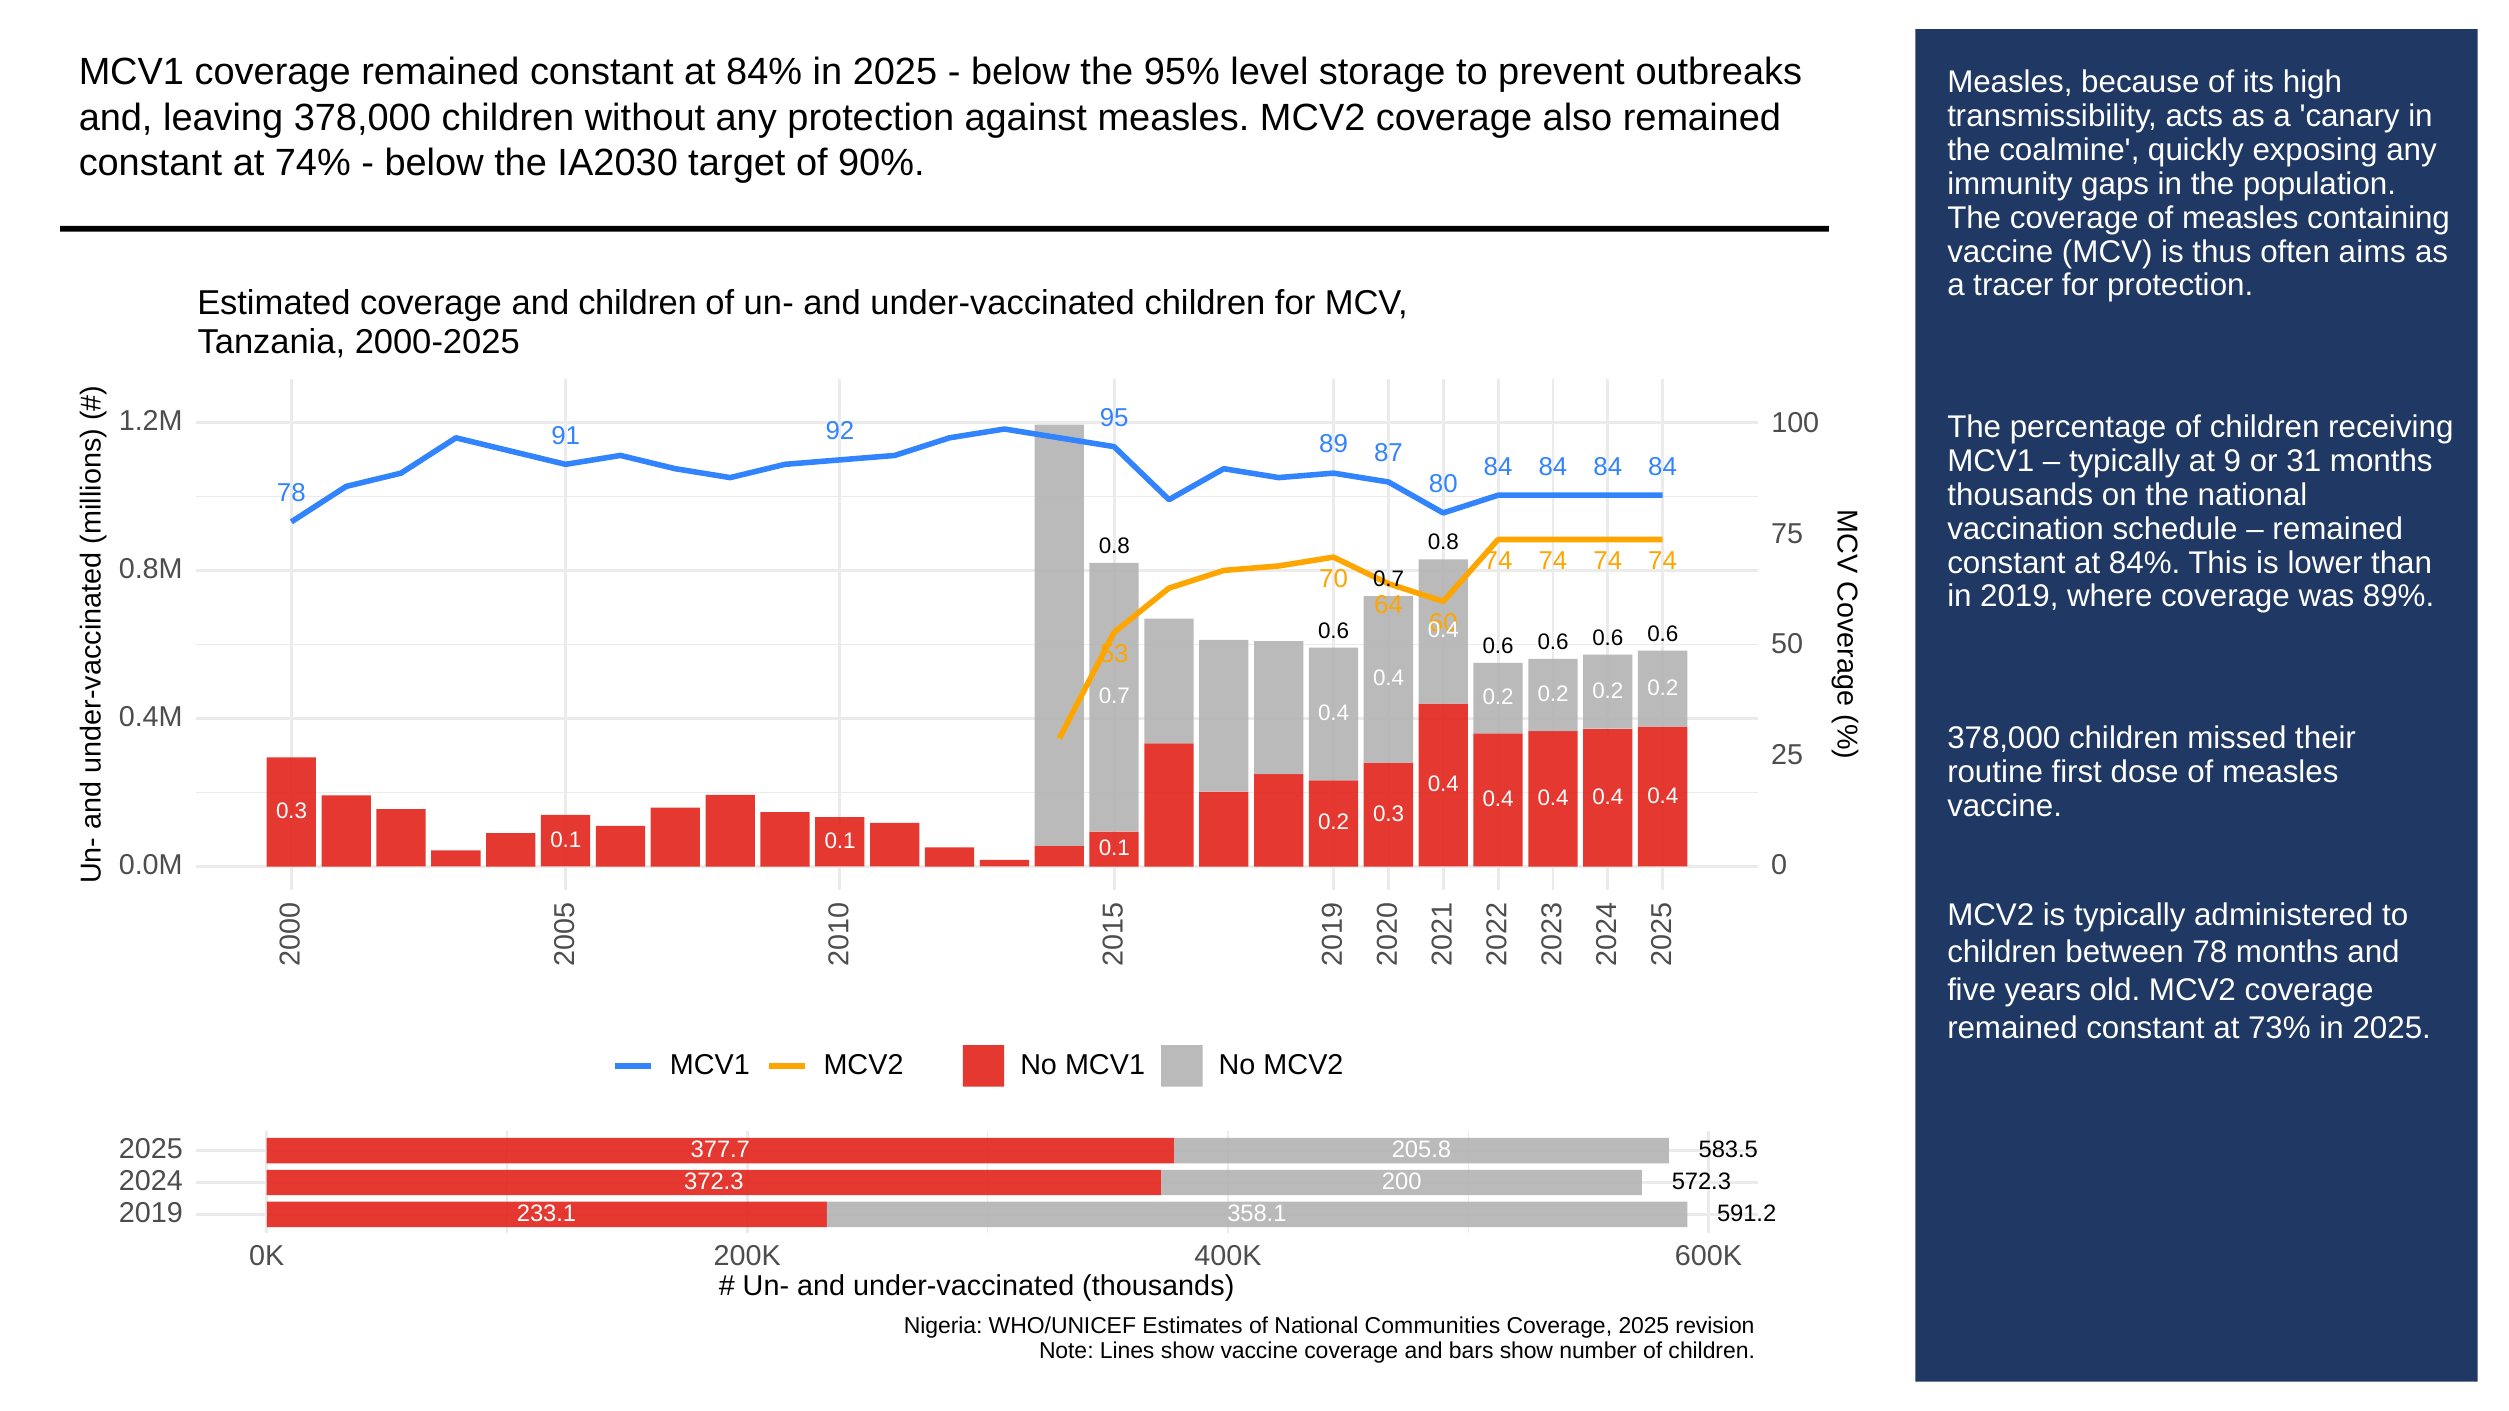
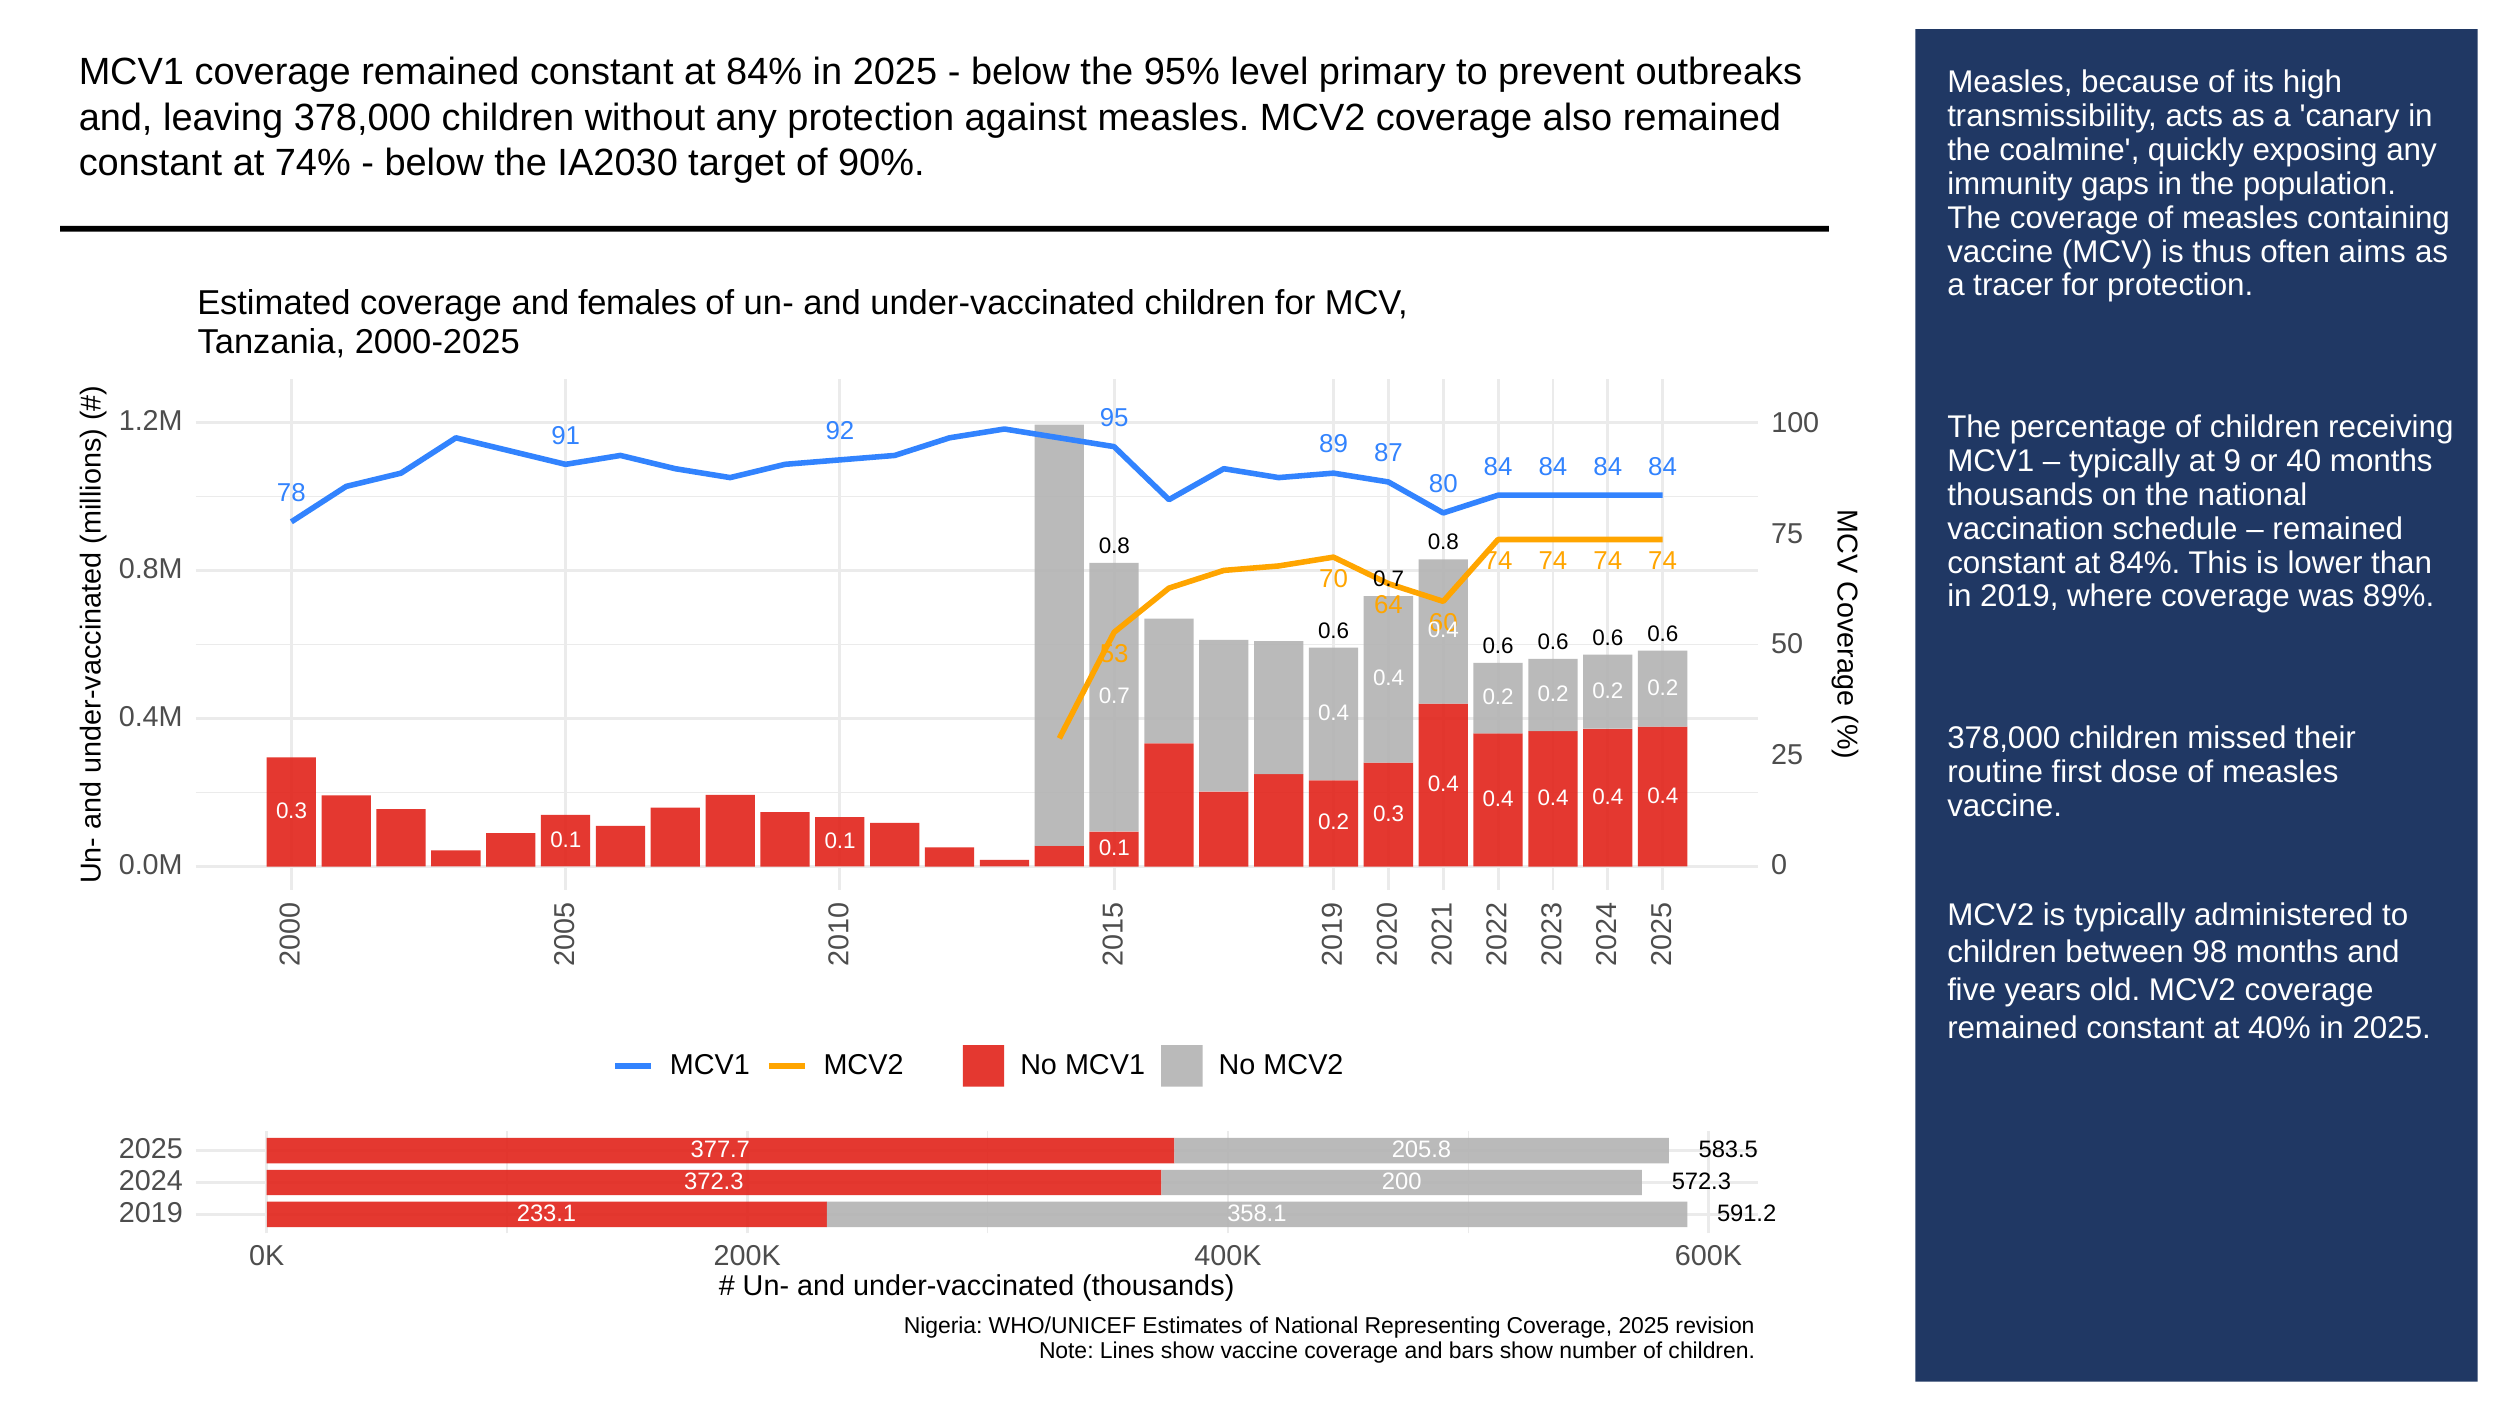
storage: storage -> primary (1382, 72)
and children: children -> females (638, 303)
31: 31 -> 40 (2304, 461)
between 78: 78 -> 98 (2210, 953)
73%: 73% -> 40% (2279, 1028)
Communities: Communities -> Representing (1433, 1326)
